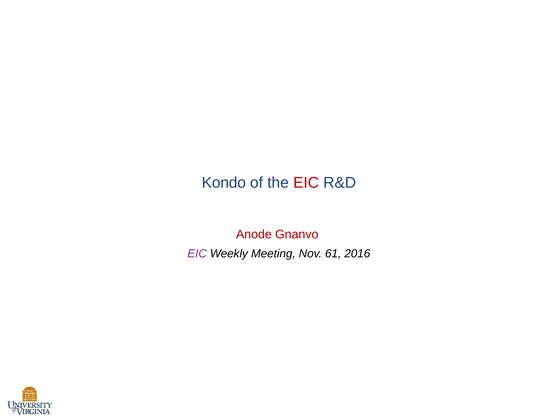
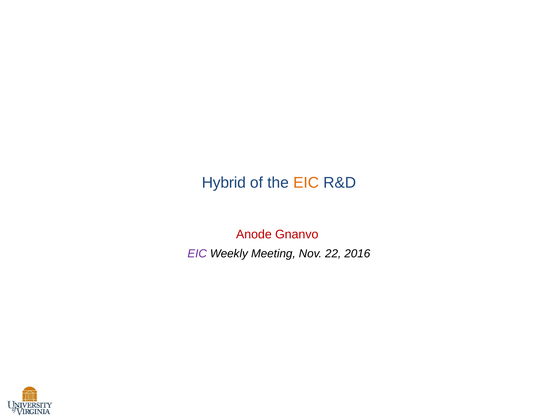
Kondo: Kondo -> Hybrid (224, 182)
EIC colour: red -> orange (306, 182)
61: 61 -> 22 (333, 253)
